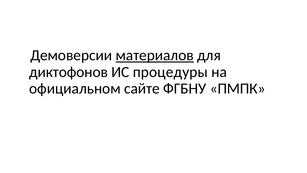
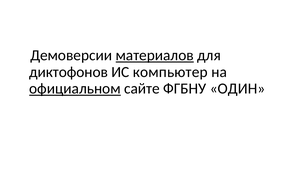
процедуры: процедуры -> компьютер (170, 72)
официальном underline: none -> present (75, 88)
ПМПК: ПМПК -> ОДИН (238, 88)
